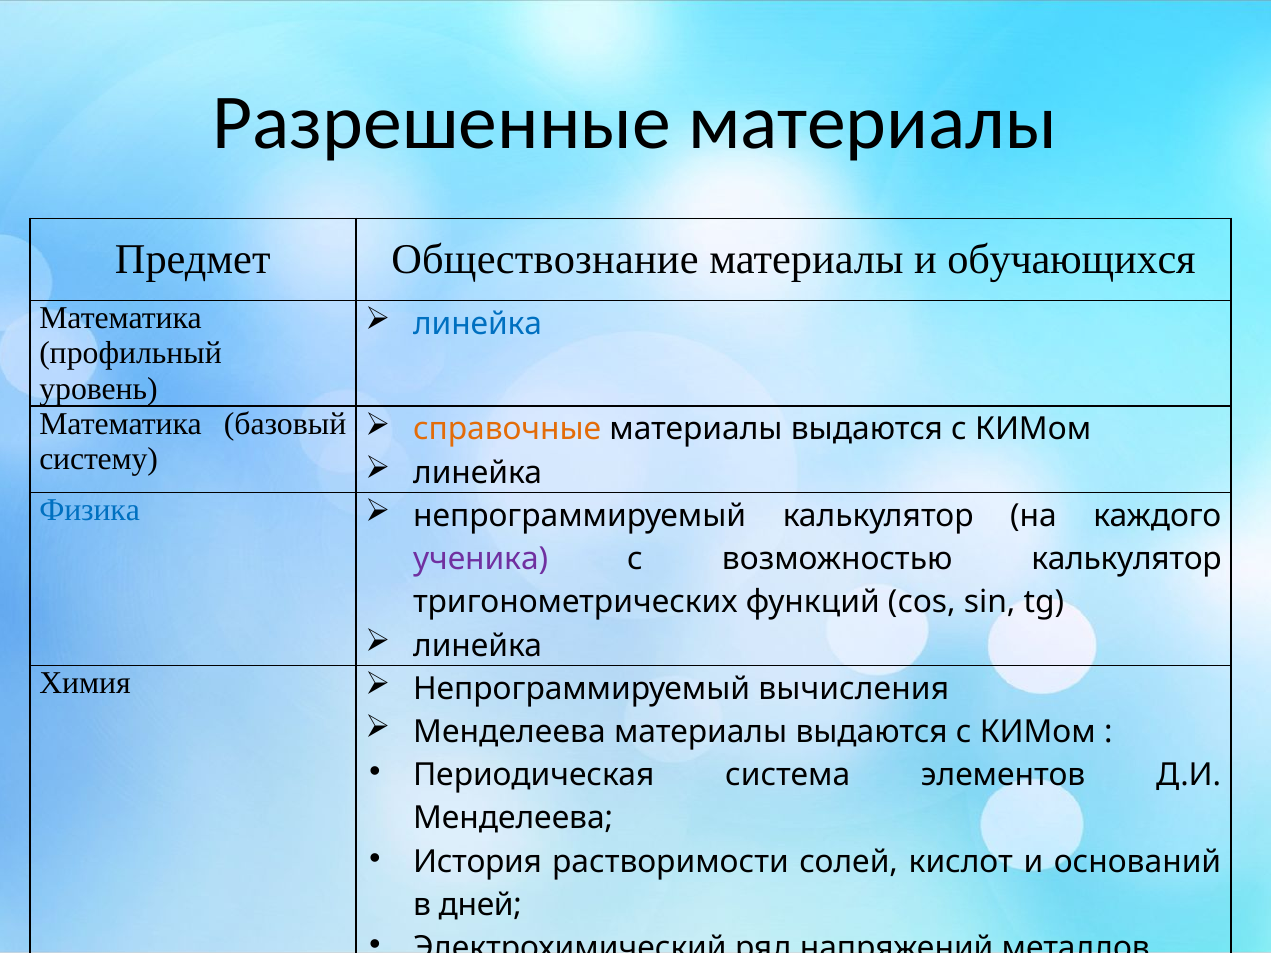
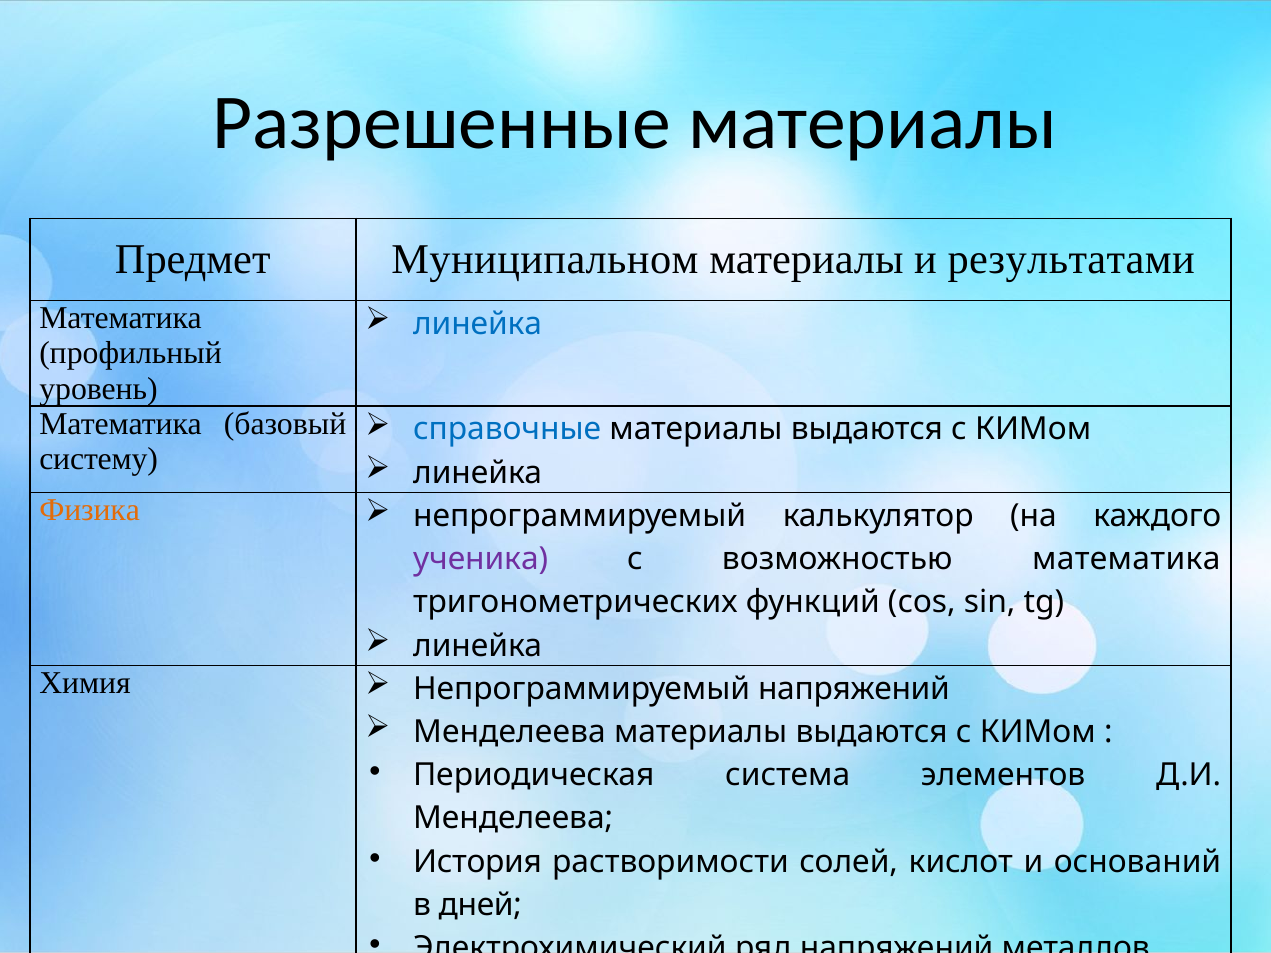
Обществознание: Обществознание -> Муниципальном (545, 260)
обучающихся: обучающихся -> результатами (1071, 260)
справочные colour: orange -> blue (507, 430)
Физика colour: blue -> orange (90, 511)
возможностью калькулятор: калькулятор -> математика (1126, 559)
Непрограммируемый вычисления: вычисления -> напряжений (854, 689)
